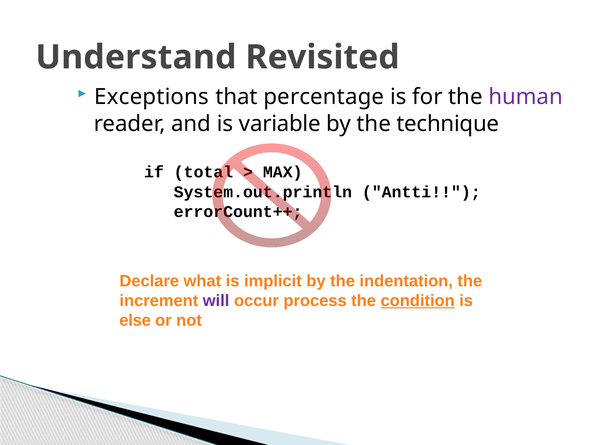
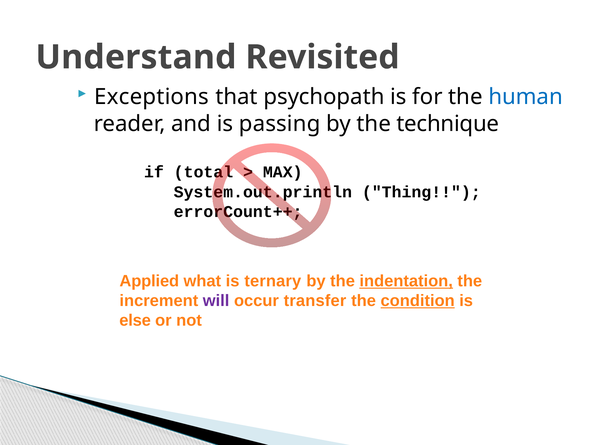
percentage: percentage -> psychopath (324, 97)
human colour: purple -> blue (526, 97)
variable: variable -> passing (280, 124)
Antti: Antti -> Thing (421, 192)
Declare: Declare -> Applied (149, 281)
implicit: implicit -> ternary (273, 281)
indentation underline: none -> present (406, 281)
process: process -> transfer (315, 301)
